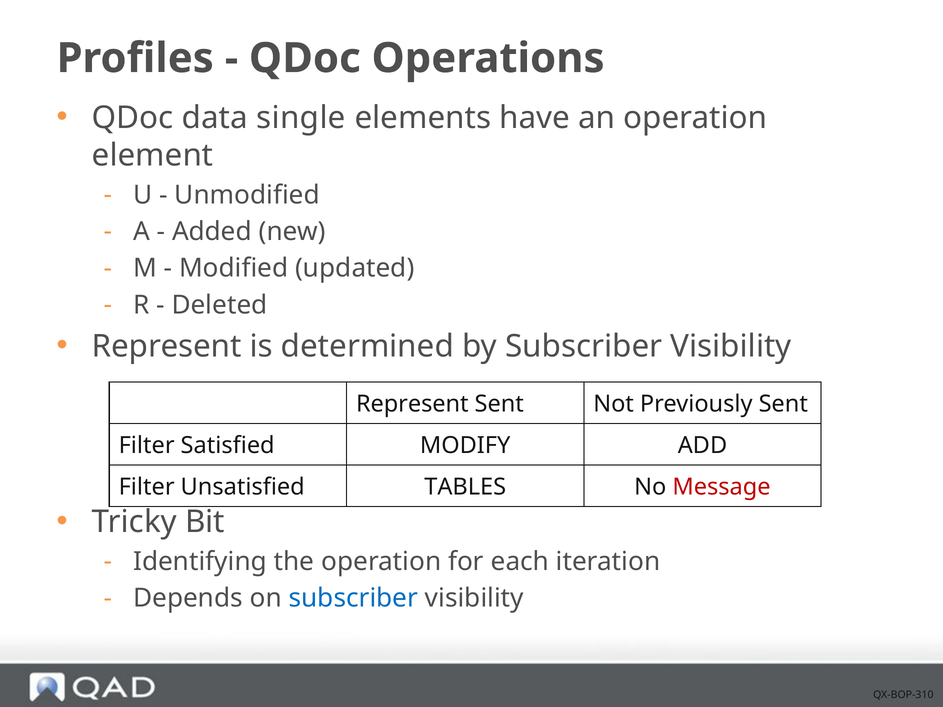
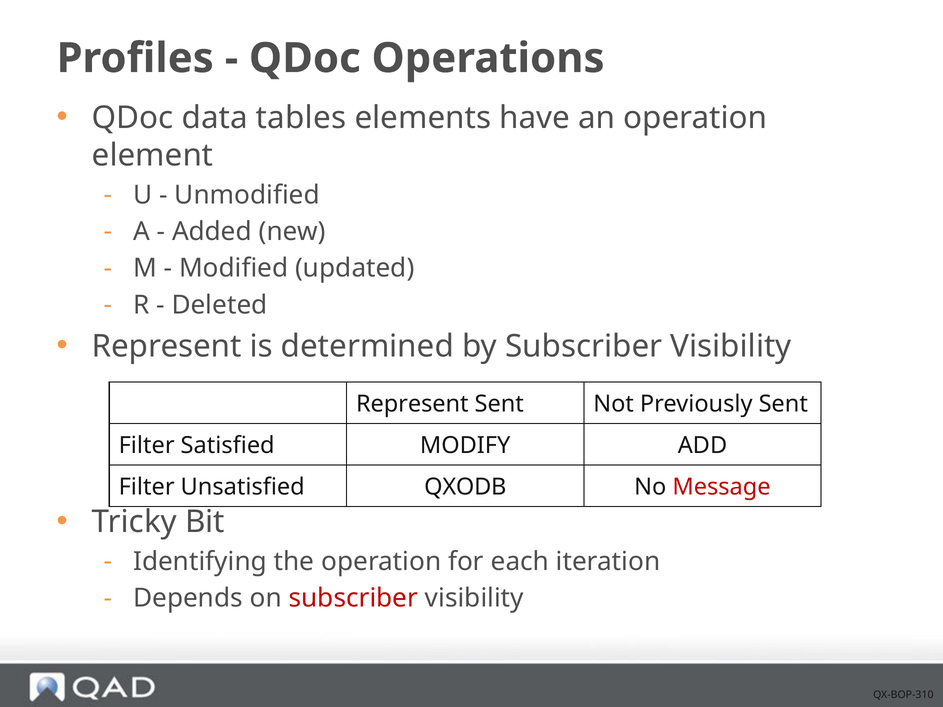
single: single -> tables (301, 118)
TABLES: TABLES -> QXODB (465, 487)
subscriber colour: blue -> red (353, 599)
